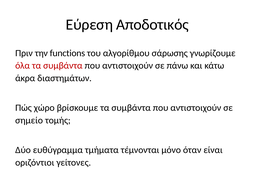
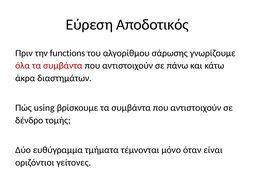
χώρο: χώρο -> using (44, 108)
σημείο: σημείο -> δένδρο (29, 121)
